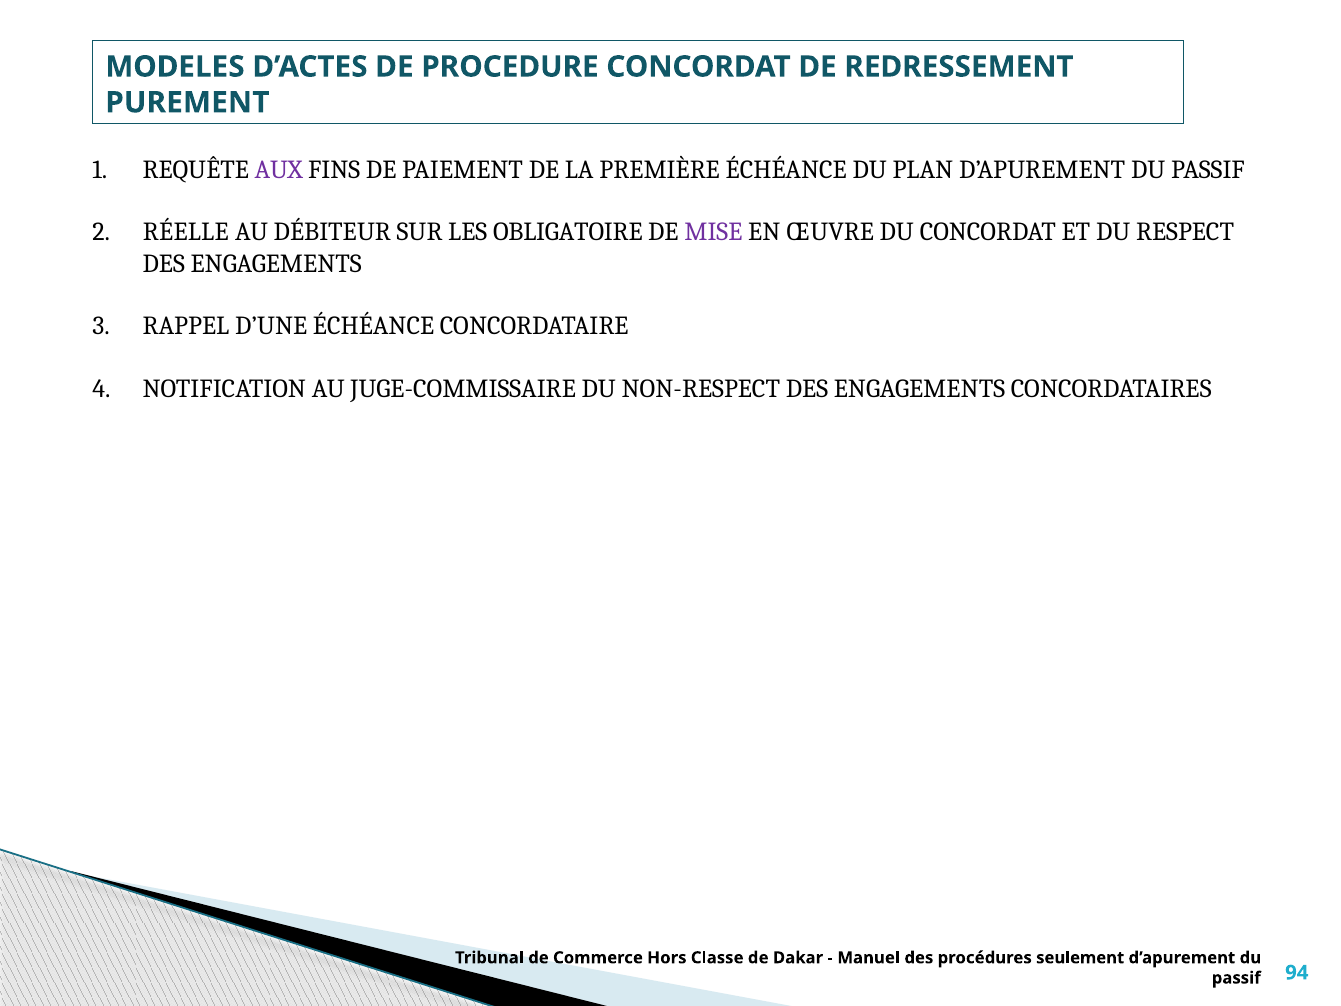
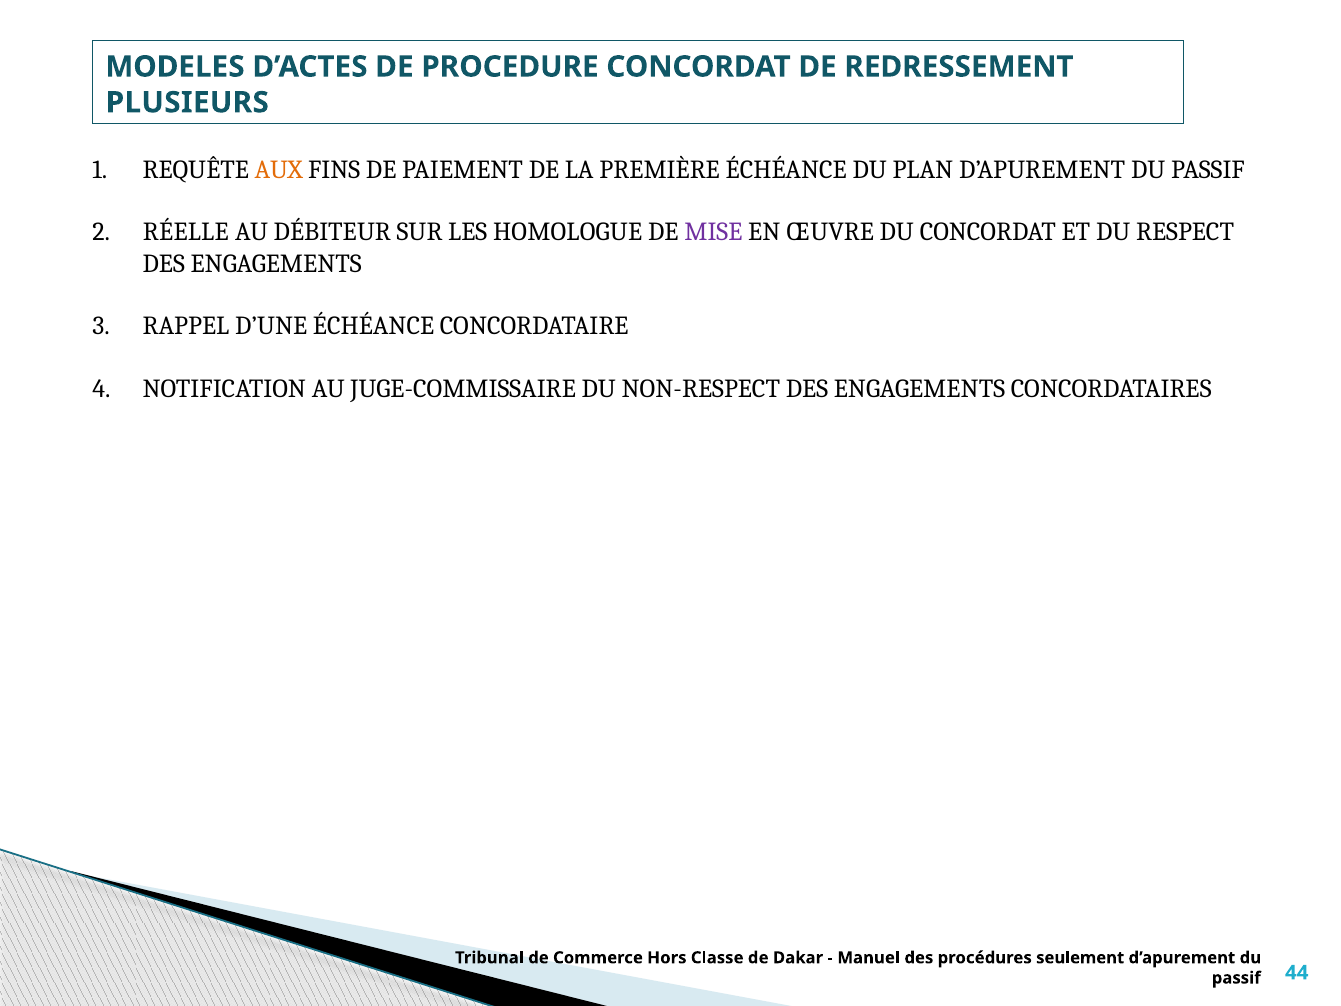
PUREMENT: PUREMENT -> PLUSIEURS (187, 103)
AUX colour: purple -> orange (279, 169)
OBLIGATOIRE: OBLIGATOIRE -> HOMOLOGUE (568, 232)
94: 94 -> 44 (1297, 972)
